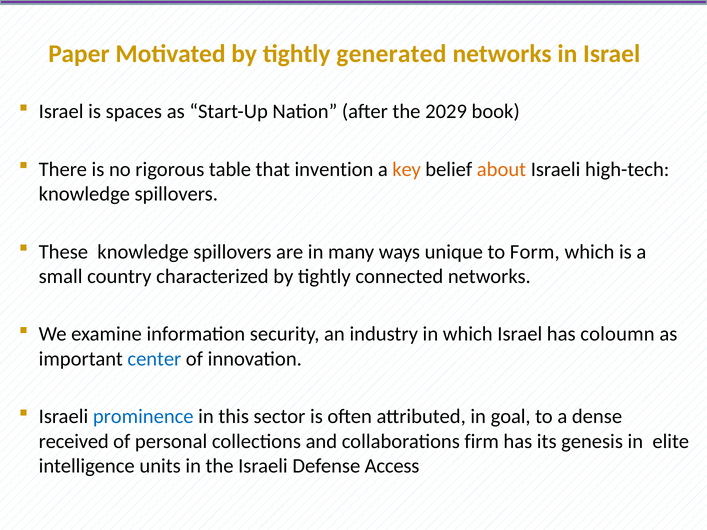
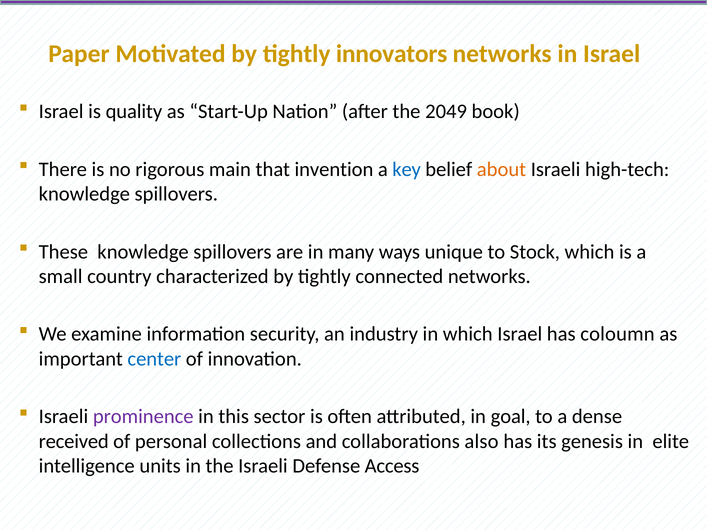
generated: generated -> innovators (392, 54)
spaces: spaces -> quality (134, 112)
2029: 2029 -> 2049 (446, 112)
table: table -> main (230, 169)
key colour: orange -> blue (407, 169)
Form: Form -> Stock (535, 252)
prominence colour: blue -> purple (143, 417)
firm: firm -> also (482, 442)
